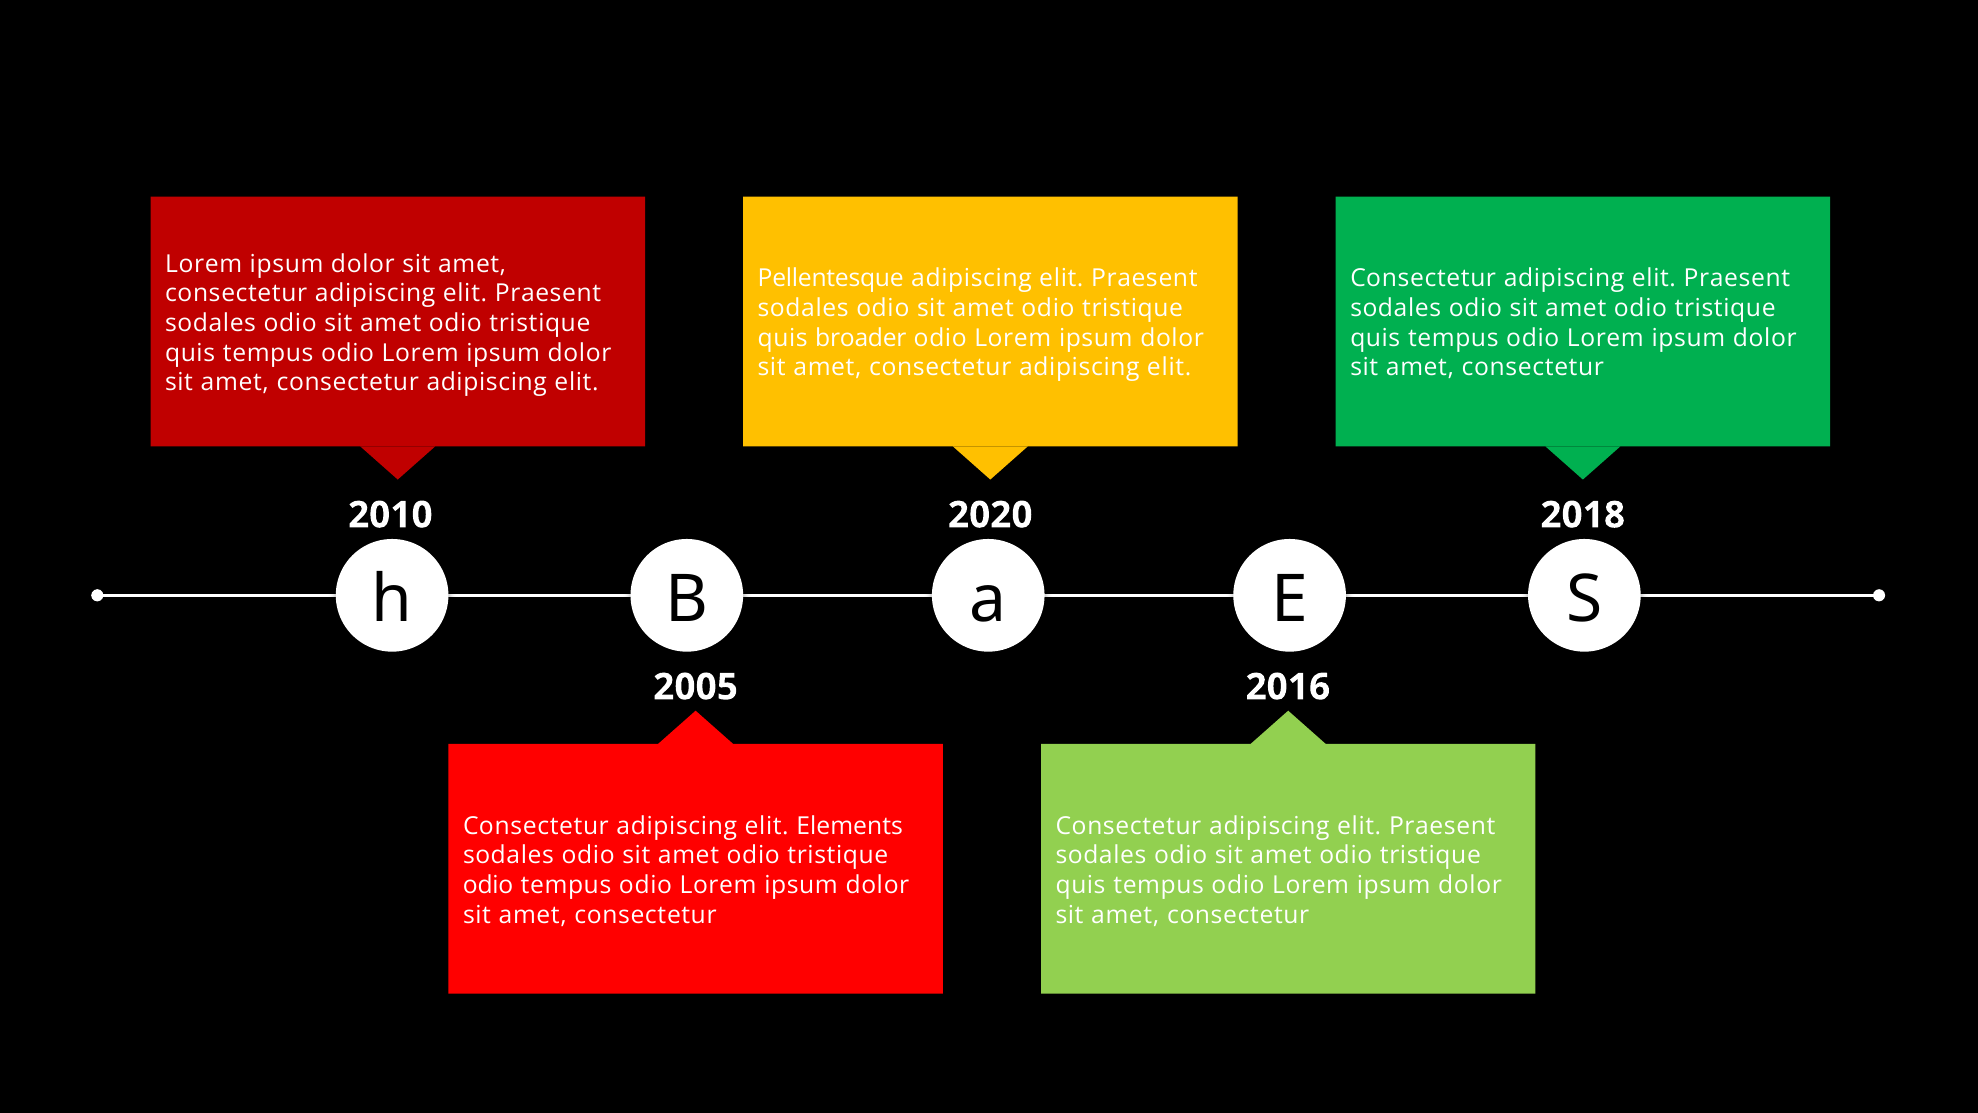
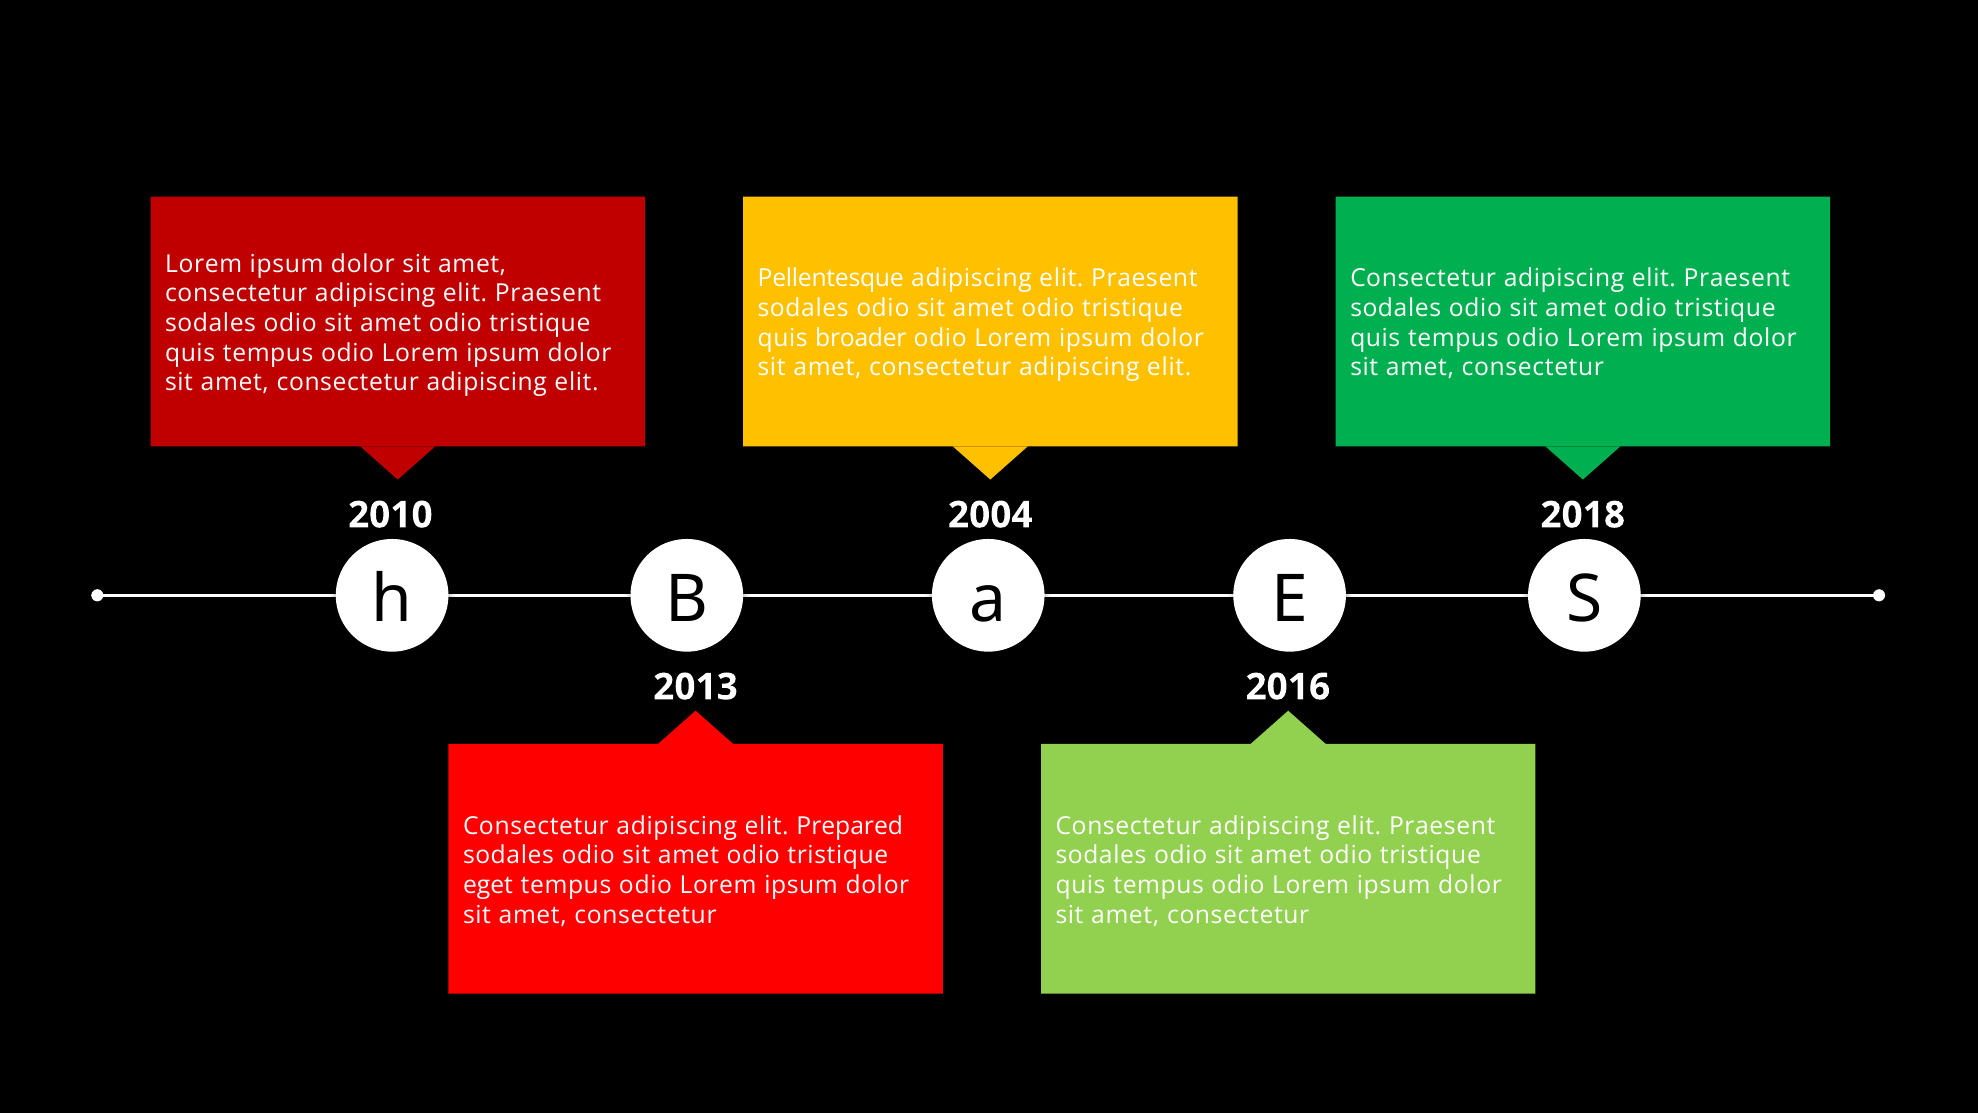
2020: 2020 -> 2004 (990, 515)
2005: 2005 -> 2013 (696, 687)
Elements: Elements -> Prepared (850, 826)
odio: odio -> eget (488, 885)
